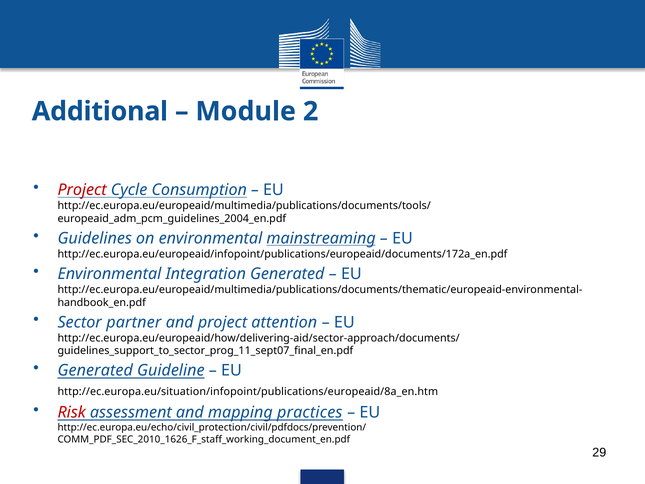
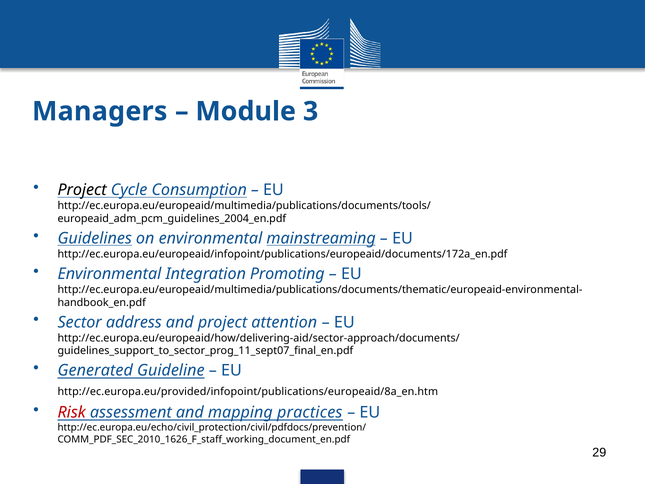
Additional: Additional -> Managers (100, 111)
2: 2 -> 3 (311, 111)
Project colour: red -> black (82, 190)
Guidelines underline: none -> present (95, 238)
Integration Generated: Generated -> Promoting (287, 274)
partner: partner -> address (134, 322)
http://ec.europa.eu/situation/infopoint/publications/europeaid/8a_en.htm: http://ec.europa.eu/situation/infopoint/publications/europeaid/8a_en.htm -> http://ec.europa.eu/provided/infopoint/publications/europeaid/8a_en.htm (248, 392)
